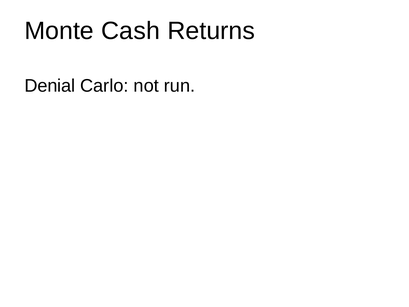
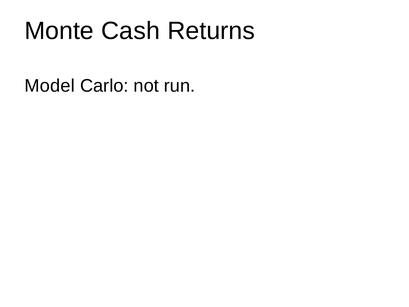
Denial: Denial -> Model (50, 86)
